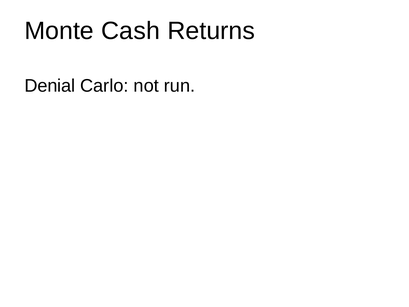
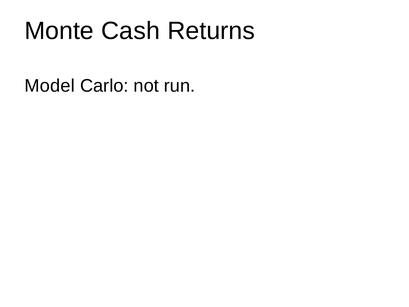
Denial: Denial -> Model (50, 86)
